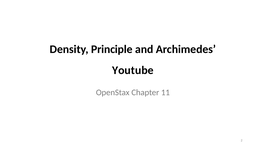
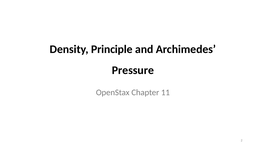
Youtube: Youtube -> Pressure (133, 70)
